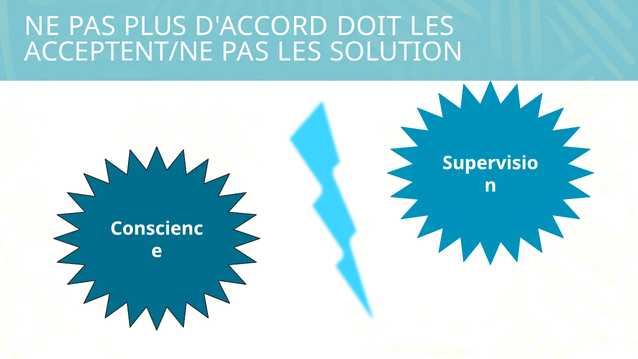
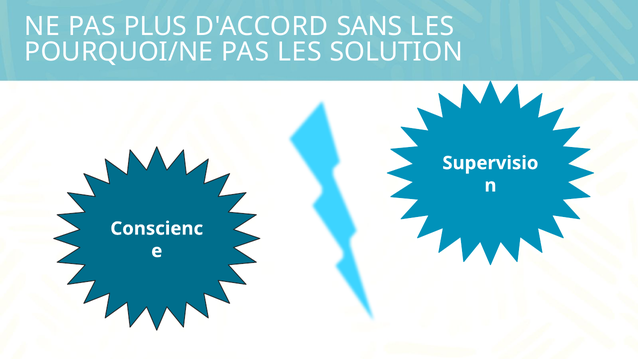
DOIT: DOIT -> SANS (369, 27)
ACCEPTENT/NE: ACCEPTENT/NE -> POURQUOI/NE (119, 52)
